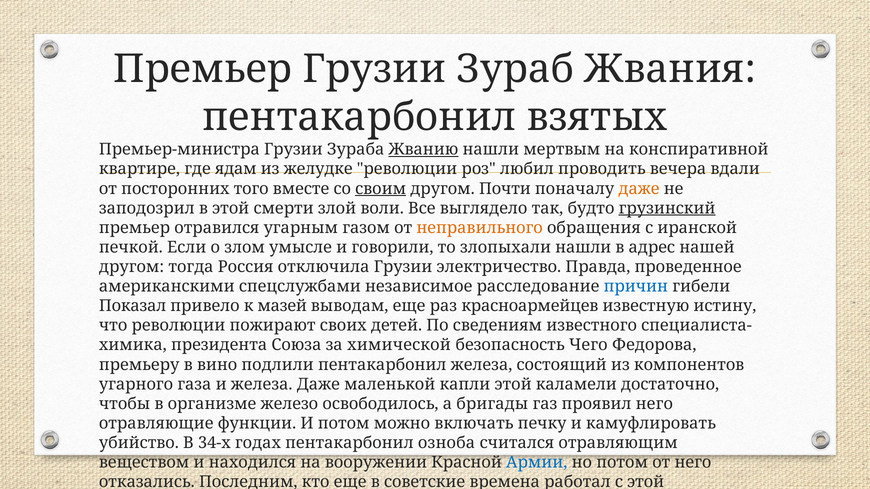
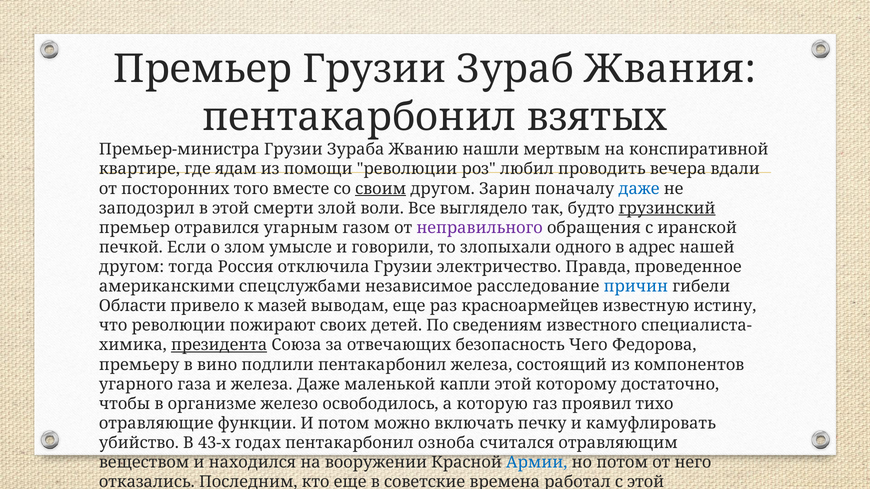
Жванию underline: present -> none (423, 150)
желудке: желудке -> помощи (318, 169)
Почти: Почти -> Зарин (505, 189)
даже colour: orange -> blue (639, 189)
неправильного colour: orange -> purple (480, 228)
злопыхали нашли: нашли -> одного (583, 247)
Показал: Показал -> Области (133, 306)
президента underline: none -> present (219, 345)
химической: химической -> отвечающих (399, 345)
каламели: каламели -> которому (576, 385)
бригады: бригады -> которую (492, 404)
проявил него: него -> тихо (654, 404)
34-х: 34-х -> 43-х (214, 443)
